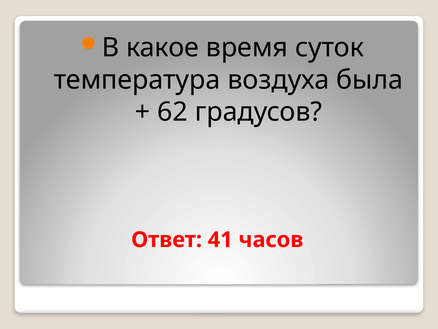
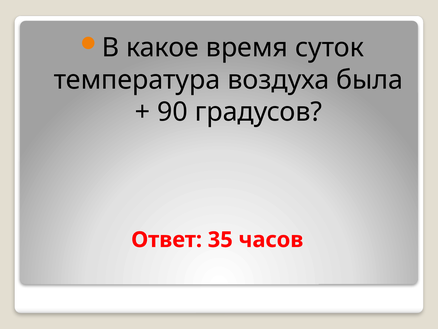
62: 62 -> 90 (172, 112)
41: 41 -> 35 (220, 239)
